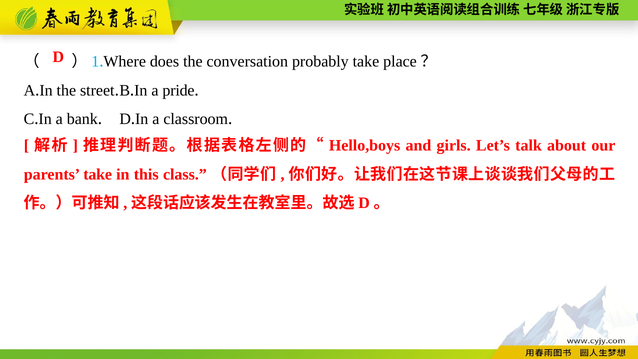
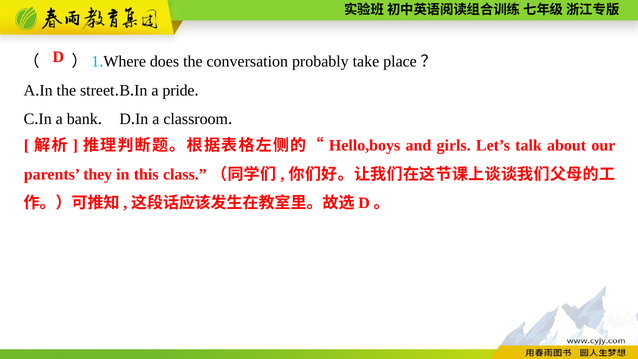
parents take: take -> they (98, 174)
